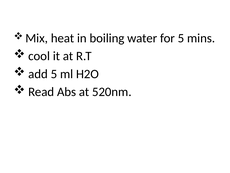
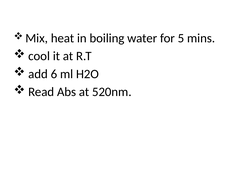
add 5: 5 -> 6 (54, 74)
